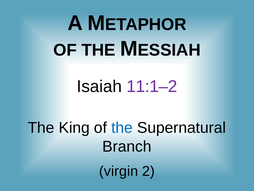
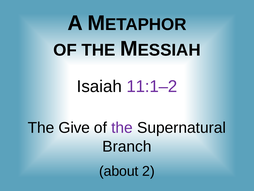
King: King -> Give (74, 127)
the colour: blue -> purple (122, 127)
virgin: virgin -> about (119, 171)
